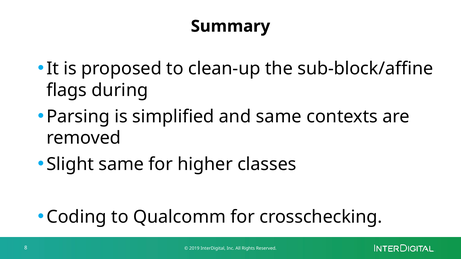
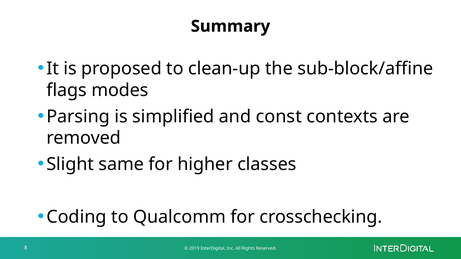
during: during -> modes (120, 90)
and same: same -> const (279, 117)
